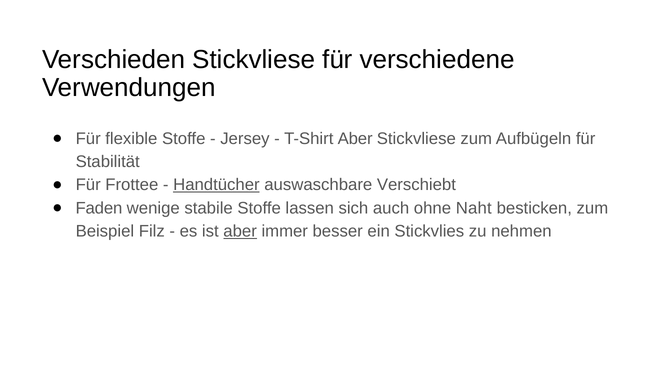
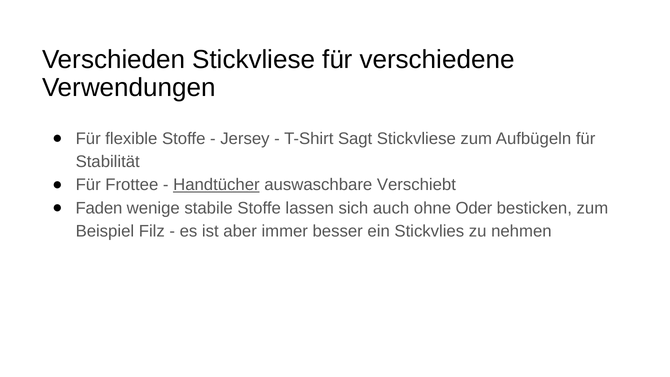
T-Shirt Aber: Aber -> Sagt (355, 139)
Naht: Naht -> Oder (474, 208)
aber underline: present -> none (240, 231)
